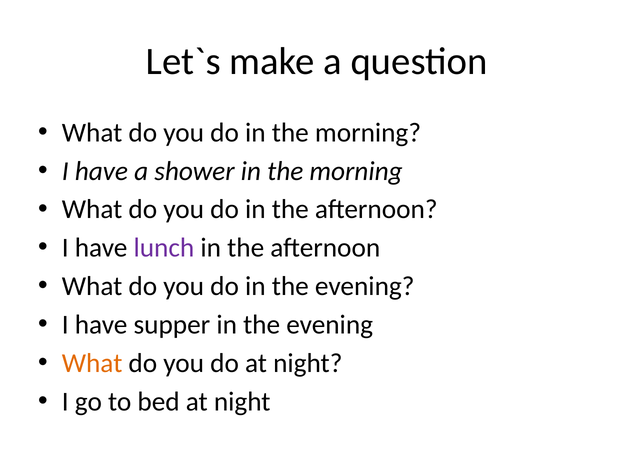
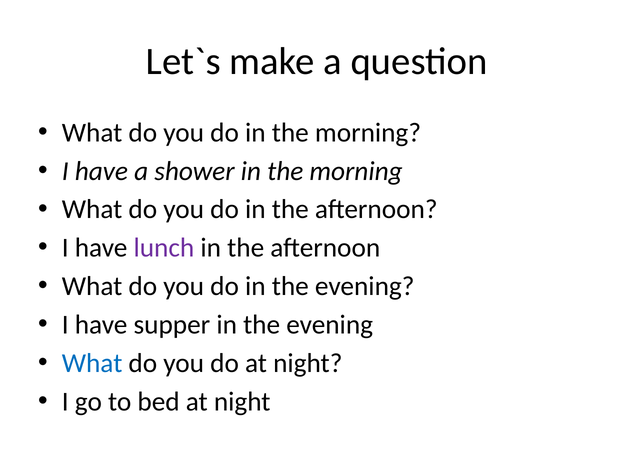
What colour: orange -> blue (92, 363)
